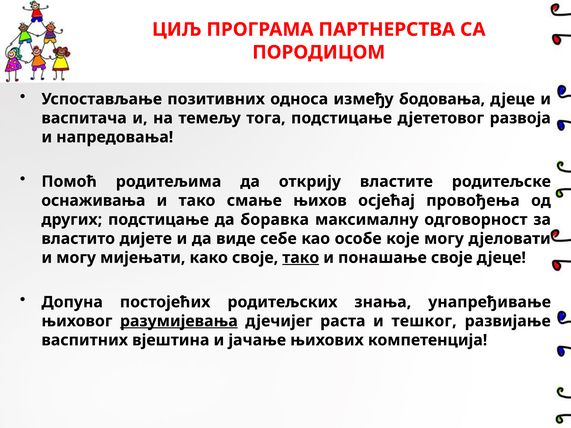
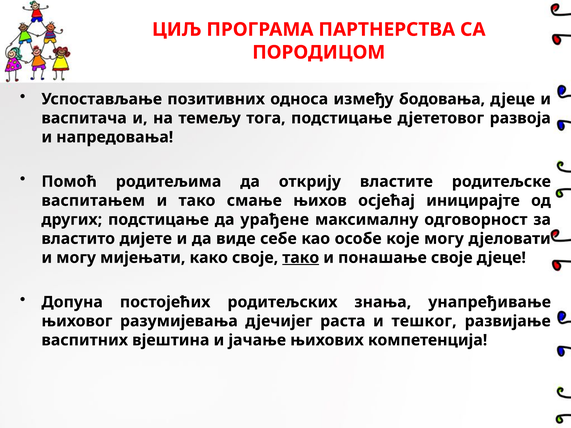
оснаживања: оснаживања -> васпитањем (93, 201)
провођења: провођења -> иницирајте (473, 201)
боравка: боравка -> урађене (275, 220)
разумијевања underline: present -> none (179, 321)
